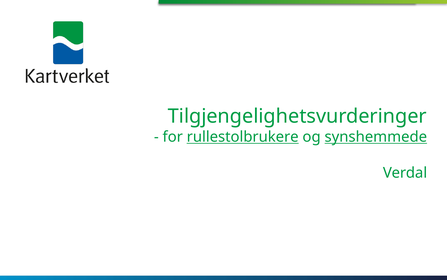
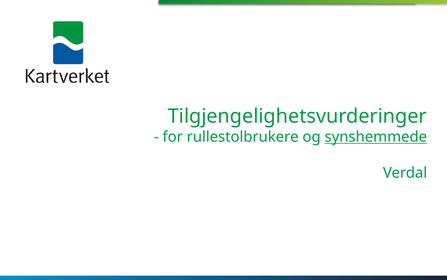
rullestolbrukere underline: present -> none (243, 137)
